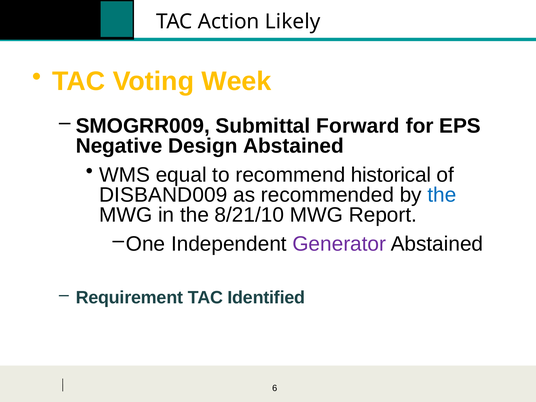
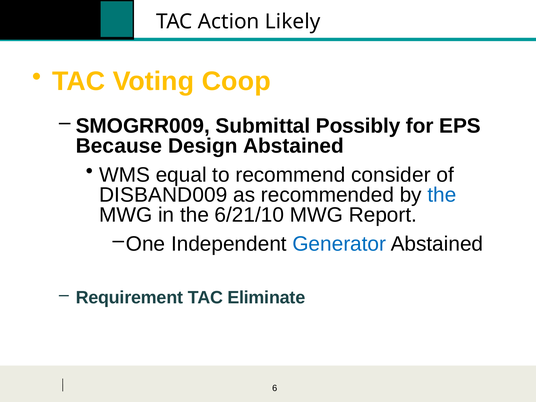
Week: Week -> Coop (236, 81)
Forward: Forward -> Possibly (358, 126)
Negative: Negative -> Because (119, 146)
historical: historical -> consider (391, 175)
8/21/10: 8/21/10 -> 6/21/10 (249, 215)
Generator colour: purple -> blue (339, 244)
Identified: Identified -> Eliminate (266, 298)
